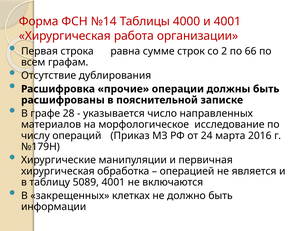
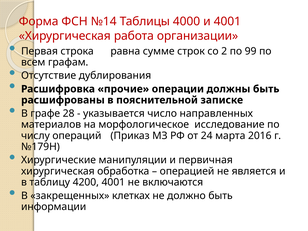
66: 66 -> 99 (251, 51)
5089: 5089 -> 4200 (86, 182)
